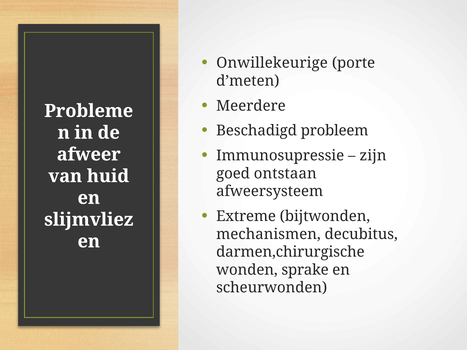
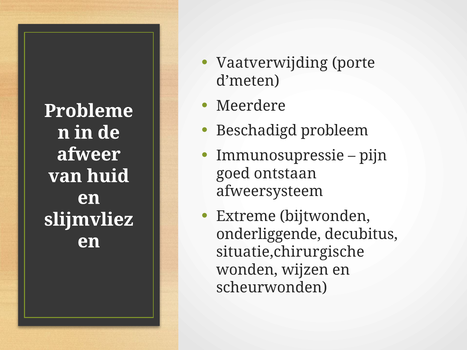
Onwillekeurige: Onwillekeurige -> Vaatverwijding (272, 63)
zijn: zijn -> pijn (373, 156)
mechanismen: mechanismen -> onderliggende (269, 234)
darmen,chirurgische: darmen,chirurgische -> situatie,chirurgische (290, 252)
sprake: sprake -> wijzen (305, 270)
